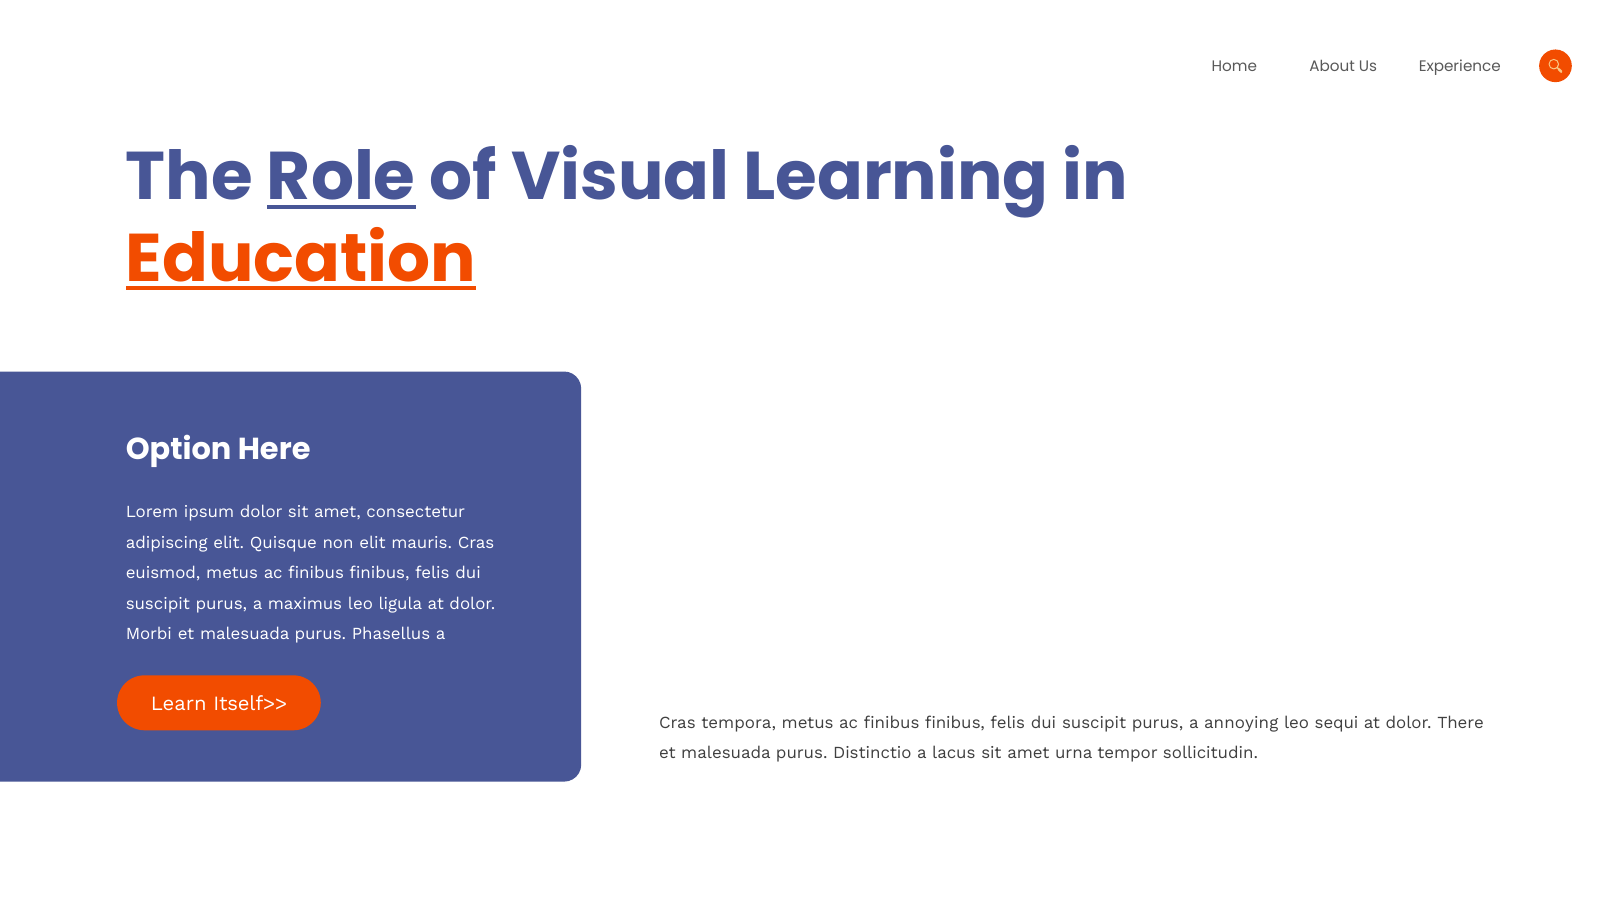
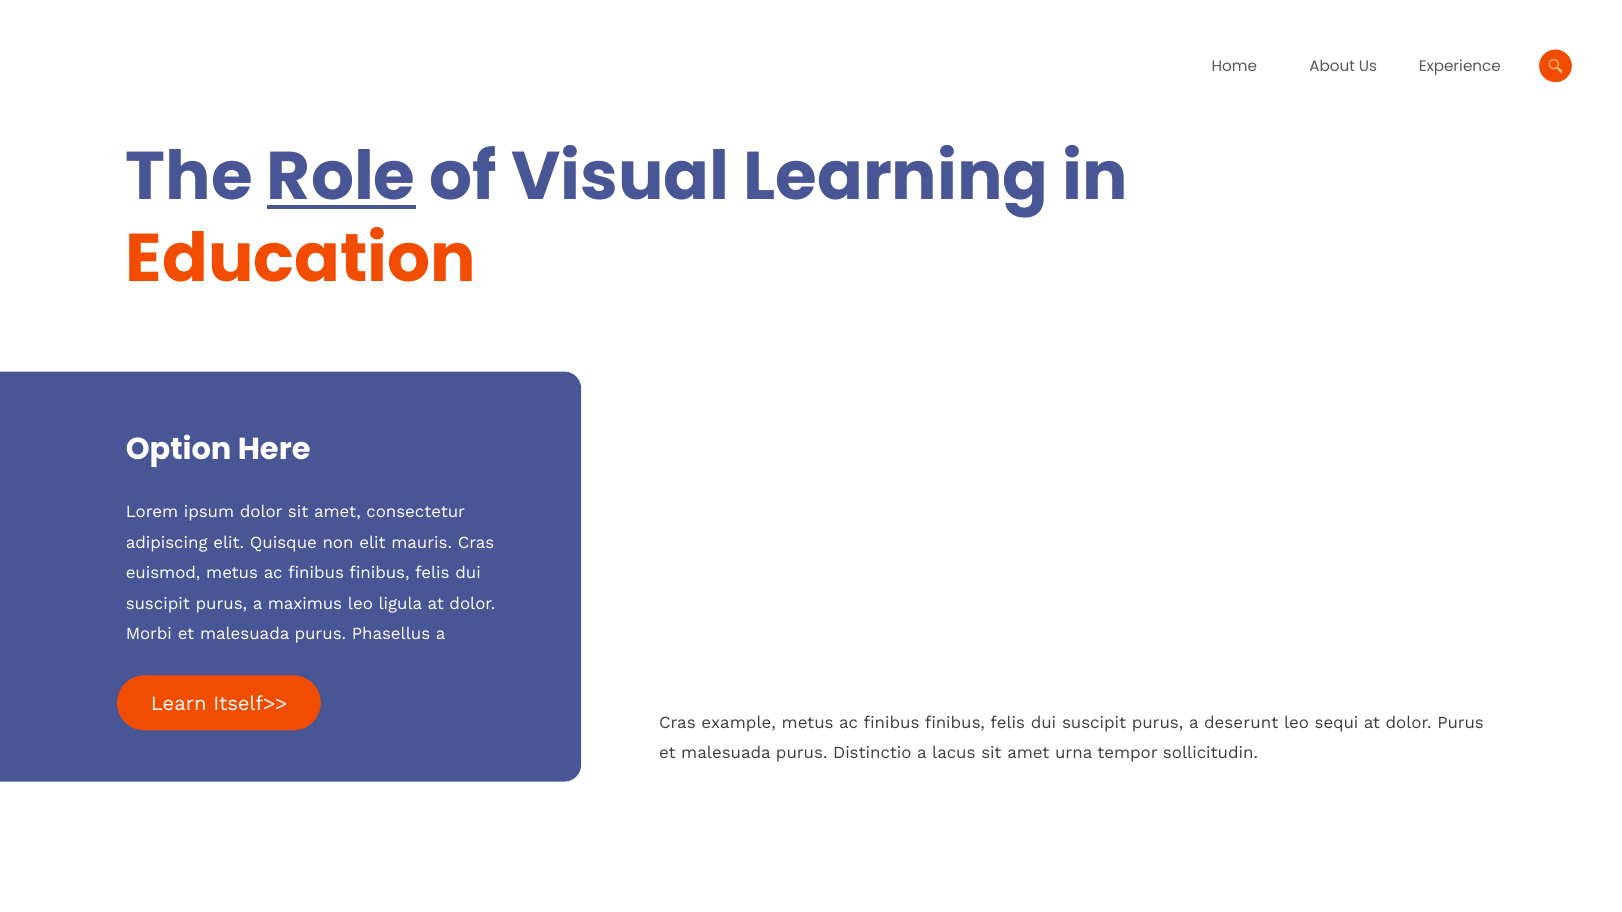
Education underline: present -> none (301, 259)
tempora: tempora -> example (739, 723)
annoying: annoying -> deserunt (1241, 723)
dolor There: There -> Purus (1461, 723)
